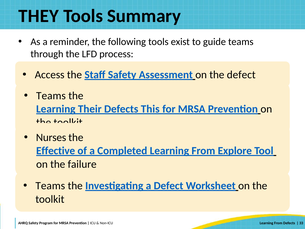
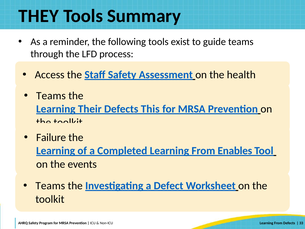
the defect: defect -> health (241, 75)
Nurses: Nurses -> Failure (51, 137)
Effective: Effective -> Learning (56, 151)
Explore: Explore -> Enables (235, 151)
failure: failure -> events (82, 164)
